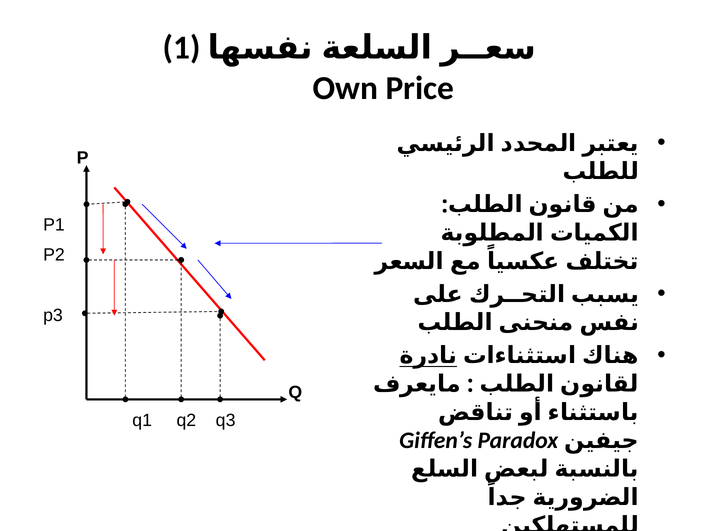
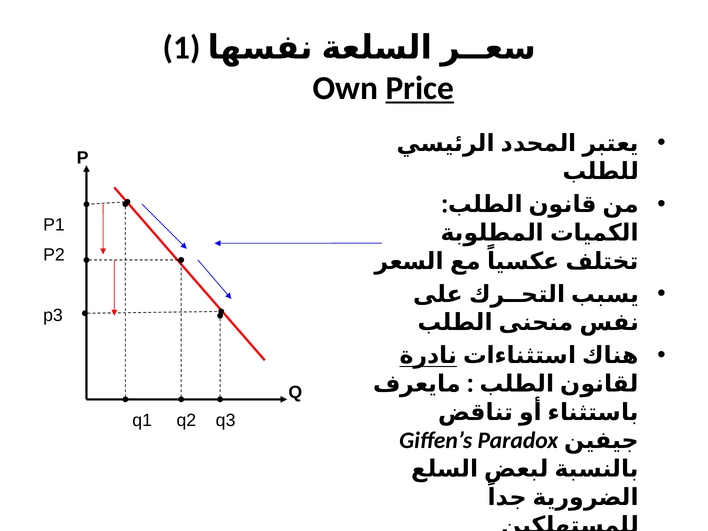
Price underline: none -> present (420, 88)
